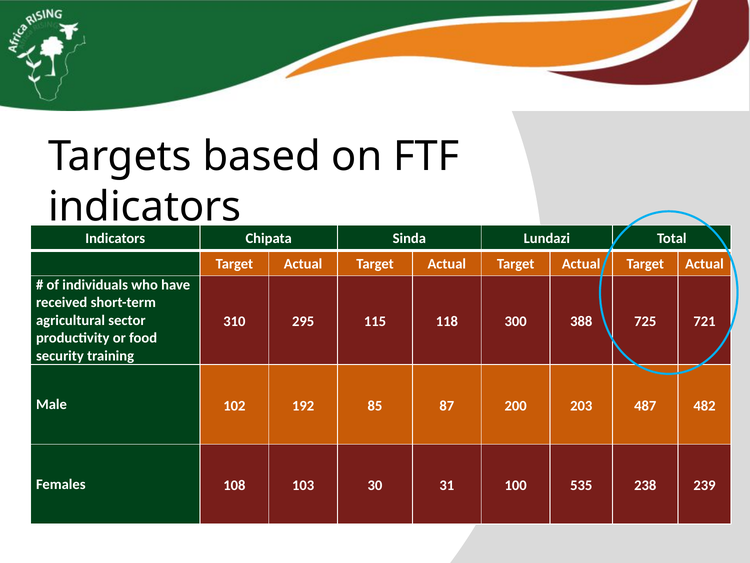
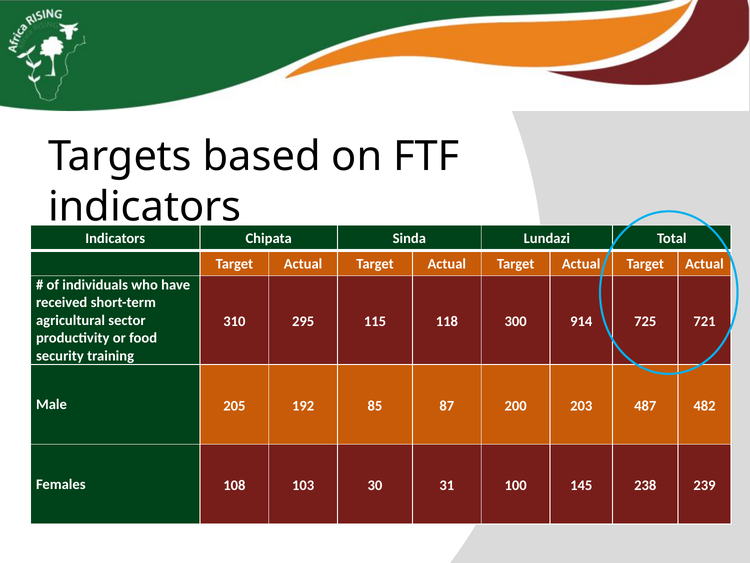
388: 388 -> 914 (581, 321)
102: 102 -> 205 (234, 406)
535: 535 -> 145 (581, 485)
